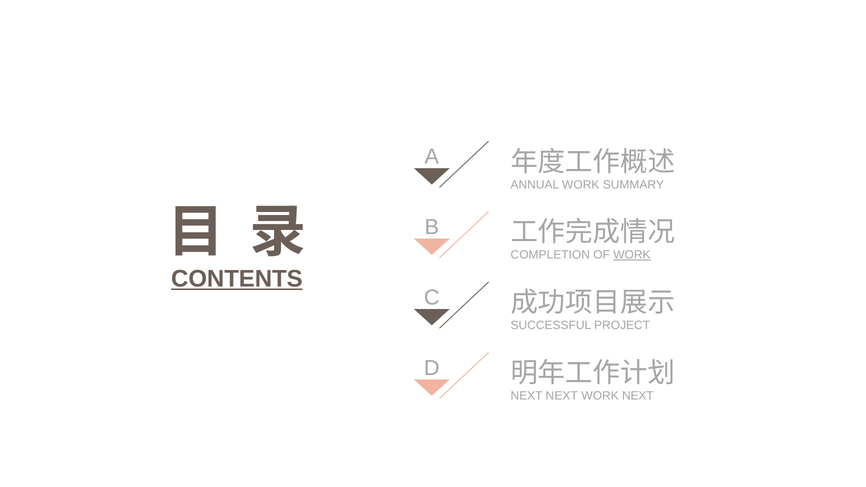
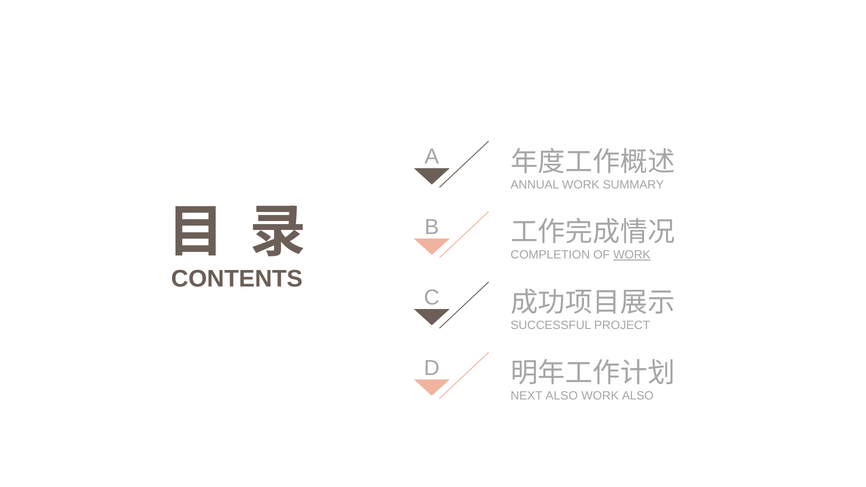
CONTENTS underline: present -> none (237, 279)
NEXT NEXT: NEXT -> ALSO (562, 396)
WORK NEXT: NEXT -> ALSO (638, 396)
